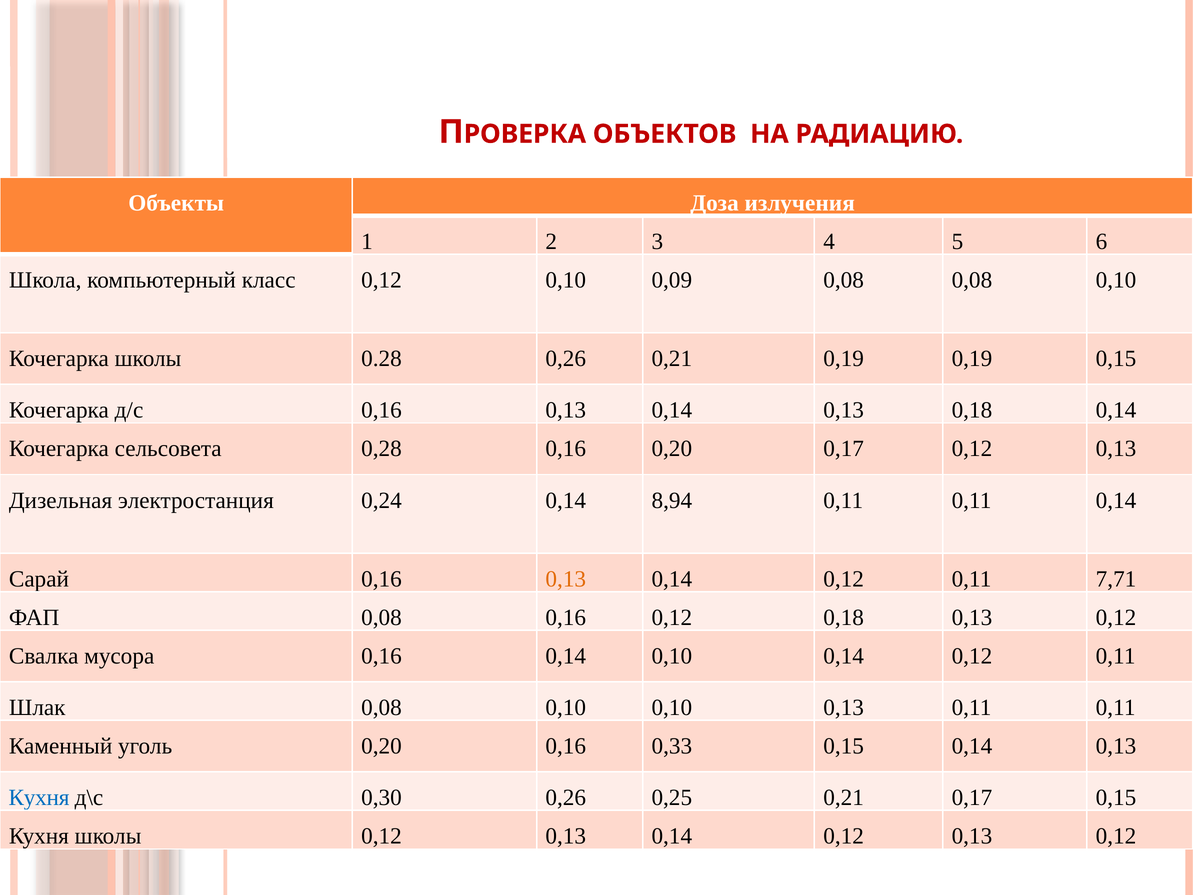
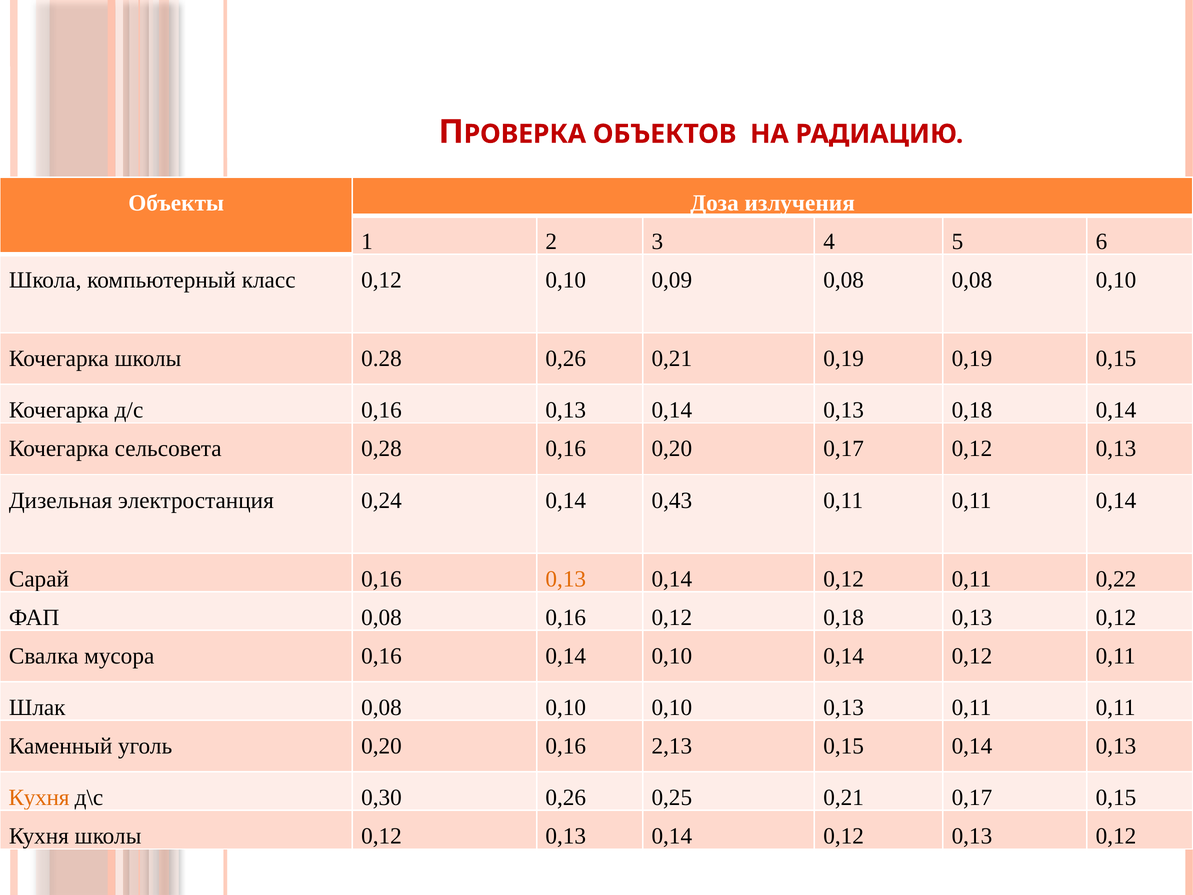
8,94: 8,94 -> 0,43 (672, 500)
7,71: 7,71 -> 0,22 (1116, 579)
0,33: 0,33 -> 2,13 (672, 746)
Кухня colour: blue -> orange (39, 798)
